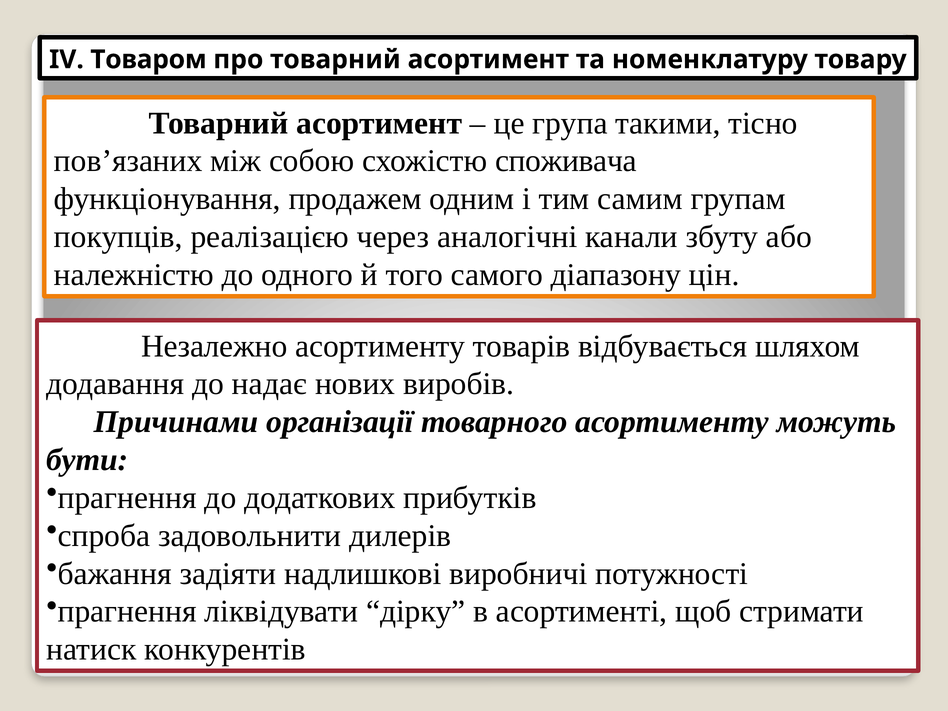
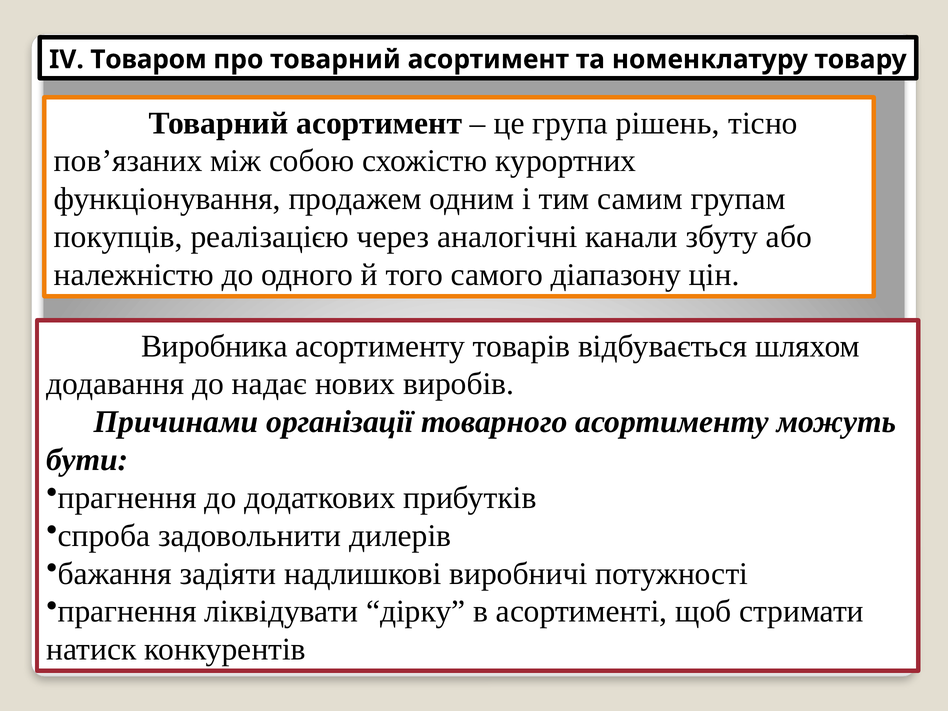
такими: такими -> рішень (668, 123)
споживача: споживача -> курортних (566, 161)
Незалежно: Незалежно -> Виробника (214, 346)
